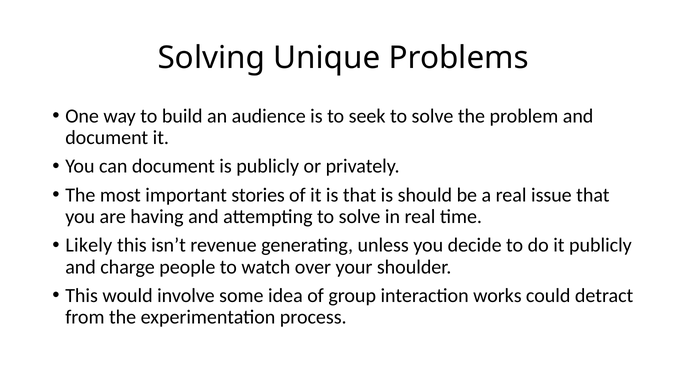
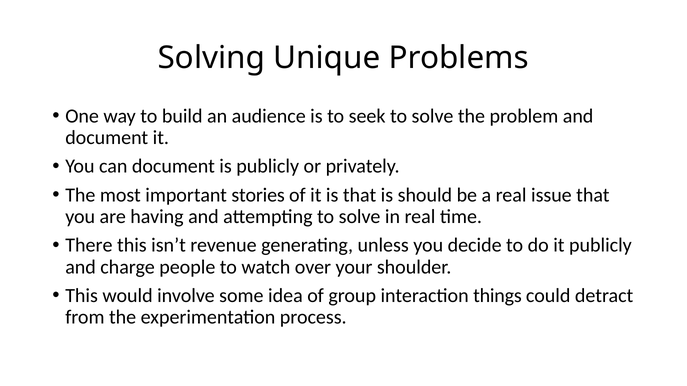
Likely: Likely -> There (89, 246)
works: works -> things (497, 296)
